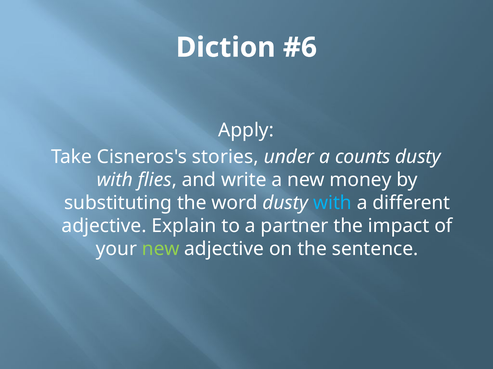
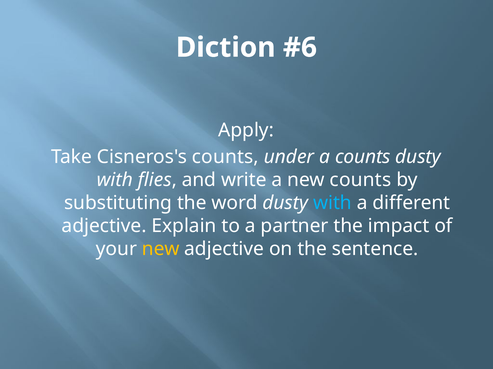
Cisneros's stories: stories -> counts (225, 157)
new money: money -> counts (360, 180)
new colour: light green -> yellow (161, 249)
